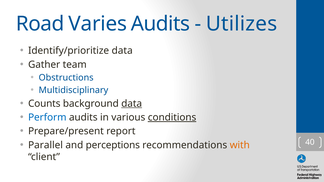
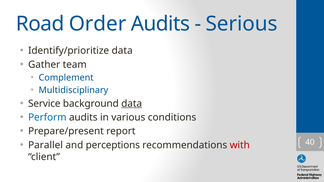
Varies: Varies -> Order (98, 24)
Utilizes: Utilizes -> Serious (242, 24)
Obstructions: Obstructions -> Complement (66, 78)
Counts: Counts -> Service (44, 104)
conditions underline: present -> none (172, 118)
with colour: orange -> red (240, 145)
